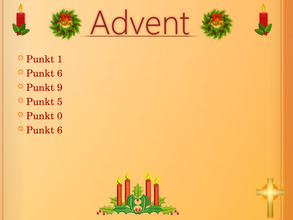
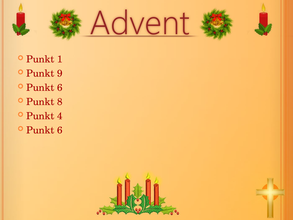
6: 6 -> 9 (60, 73)
9: 9 -> 6 (60, 88)
5: 5 -> 8 (60, 102)
0: 0 -> 4 (60, 116)
